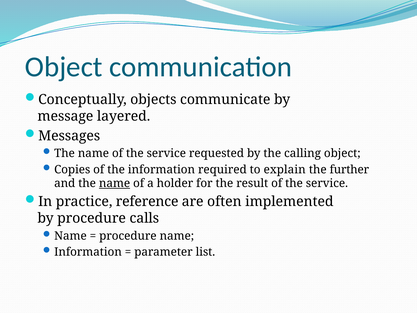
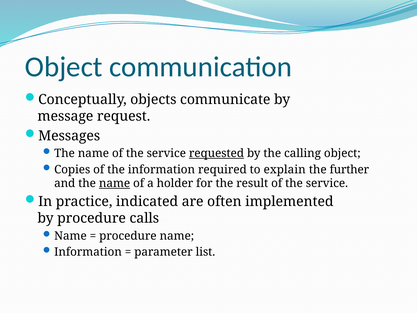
layered: layered -> request (124, 116)
requested underline: none -> present (216, 153)
reference: reference -> indicated (147, 202)
